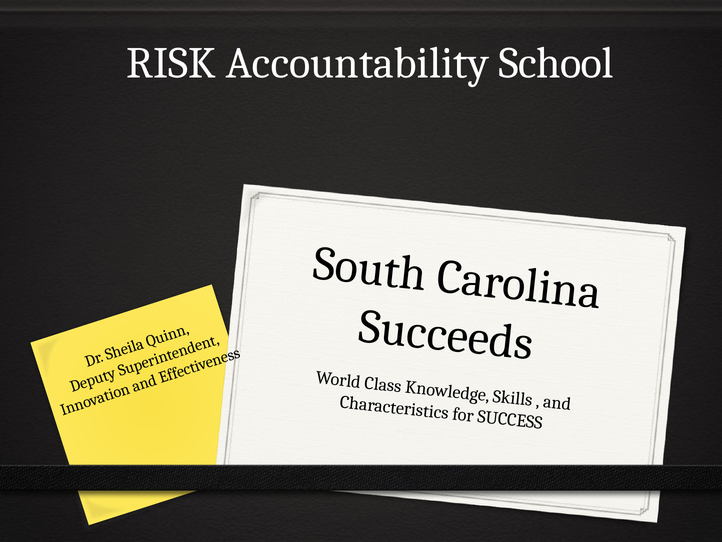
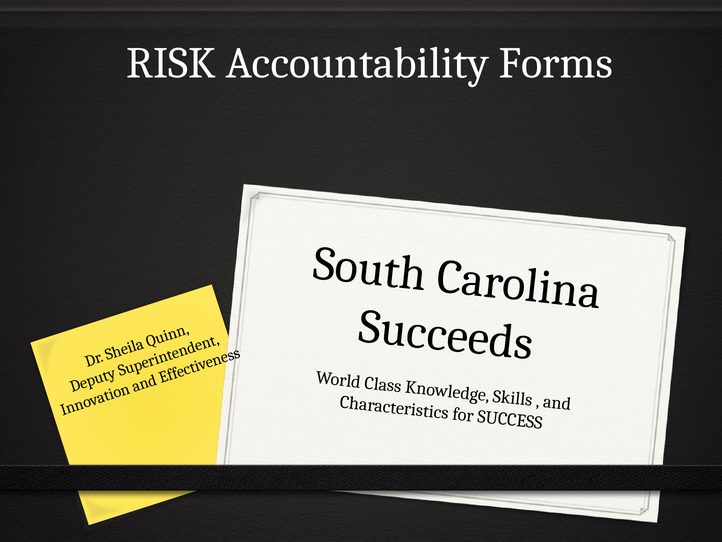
School: School -> Forms (556, 63)
